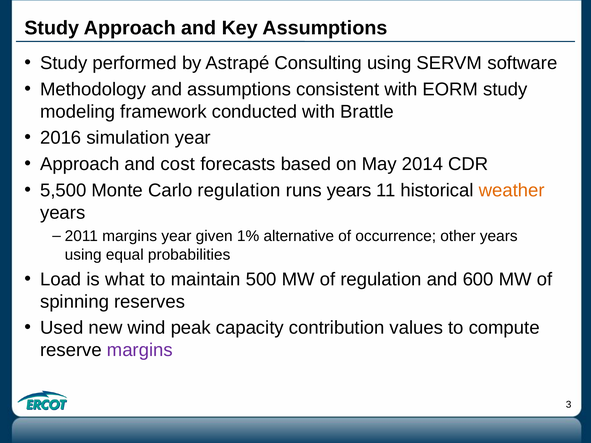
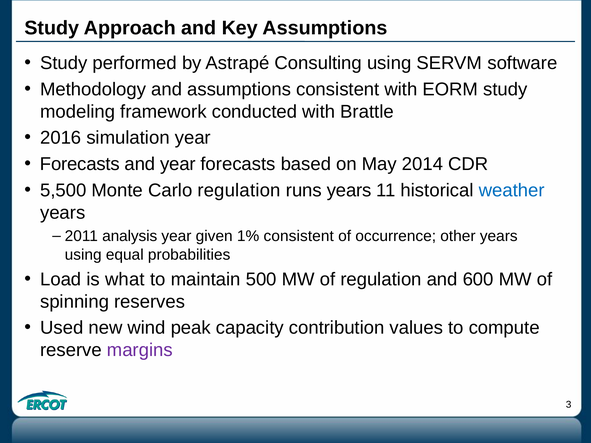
Approach: Approach -> Forecasts (80, 164)
and cost: cost -> year (178, 164)
weather colour: orange -> blue (512, 191)
margins: margins -> analysis (130, 236)
1% alternative: alternative -> consistent (299, 236)
